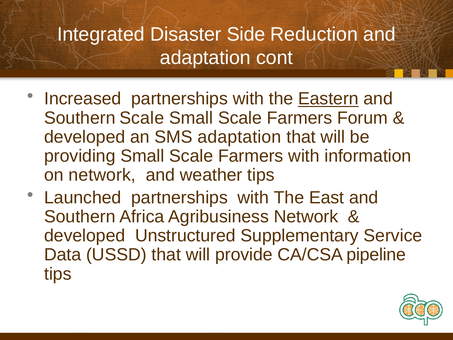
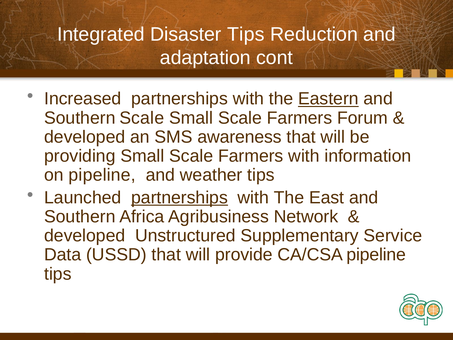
Disaster Side: Side -> Tips (246, 34)
SMS adaptation: adaptation -> awareness (240, 137)
on network: network -> pipeline (102, 175)
partnerships underline: none -> present (180, 198)
